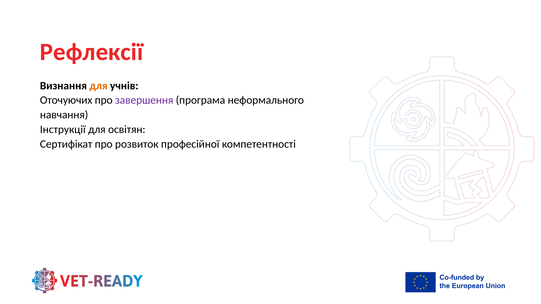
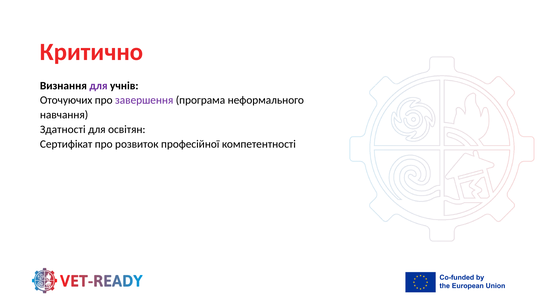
Рефлексії: Рефлексії -> Критично (92, 52)
для colour: orange -> purple (98, 86)
Інструкції: Інструкції -> Здатності (63, 130)
